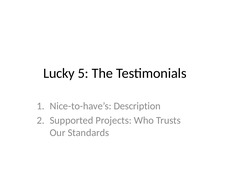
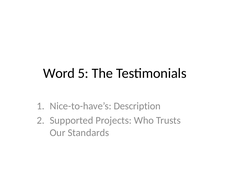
Lucky: Lucky -> Word (59, 73)
